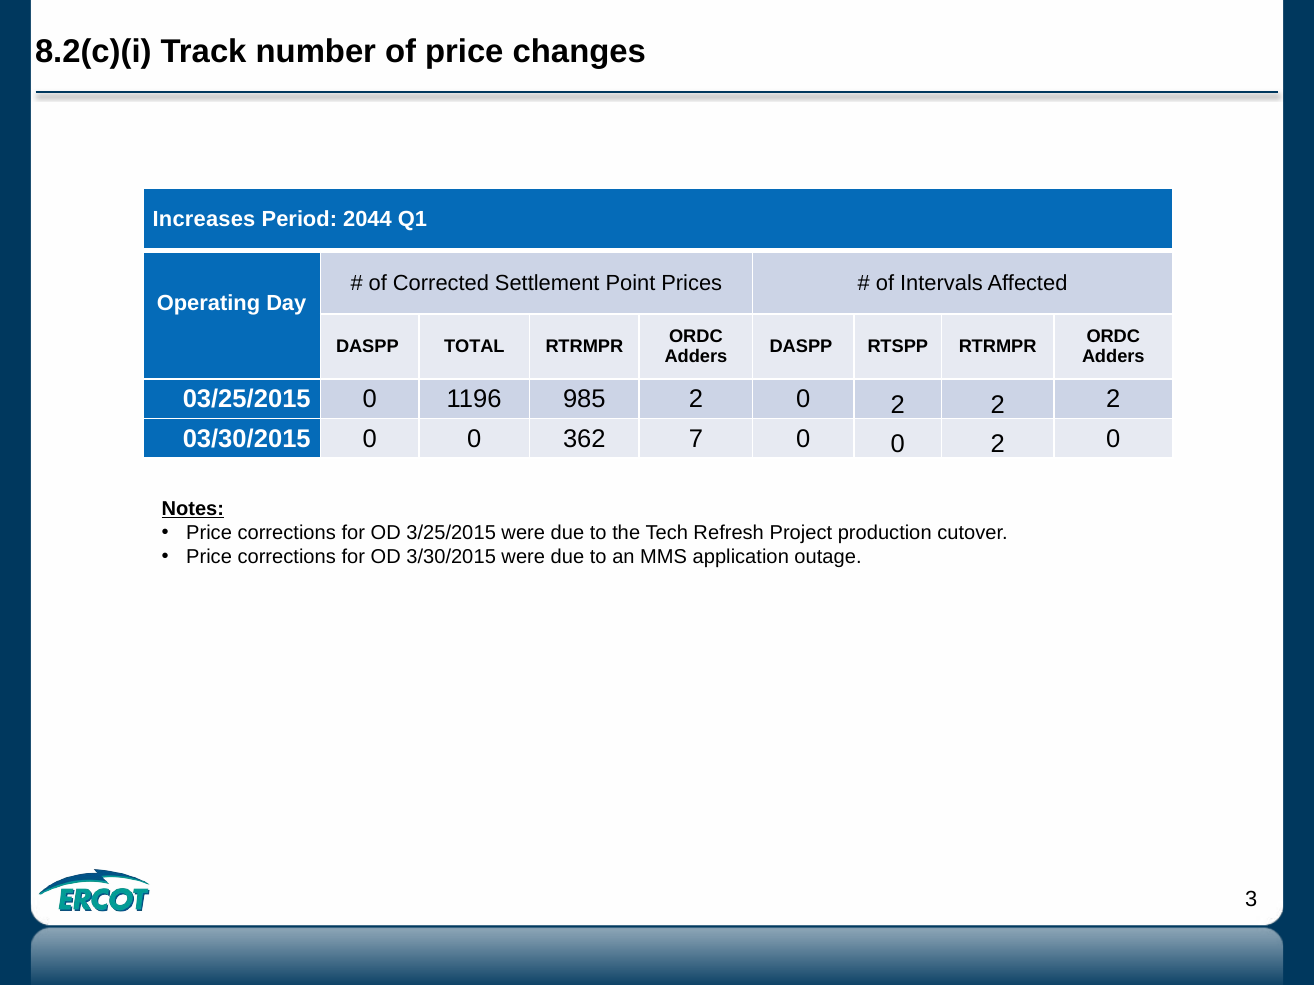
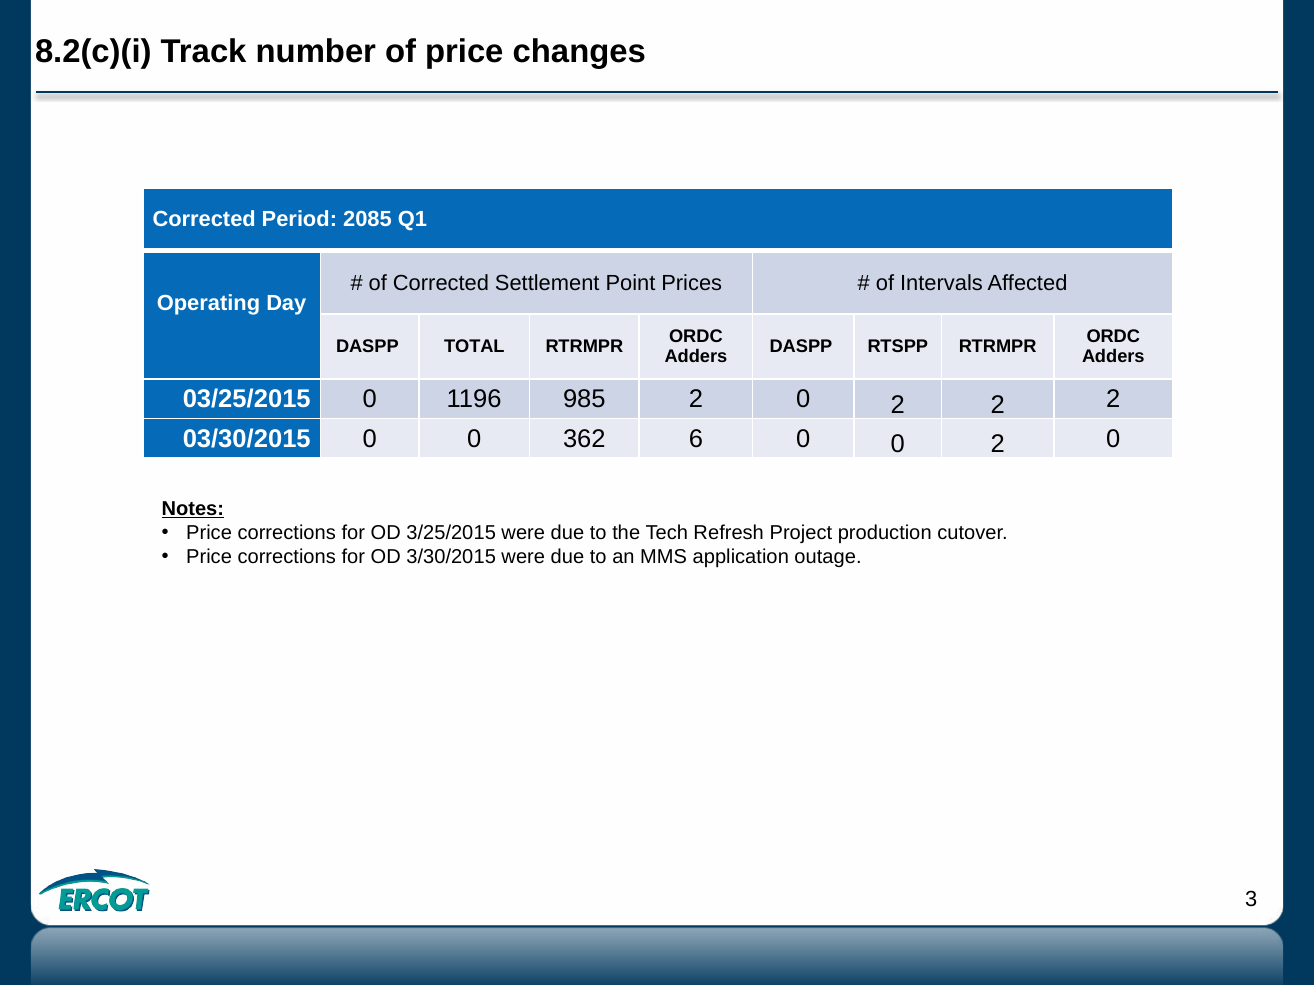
Increases: Increases -> Corrected (204, 220)
2044: 2044 -> 2085 (367, 220)
7: 7 -> 6 (696, 439)
